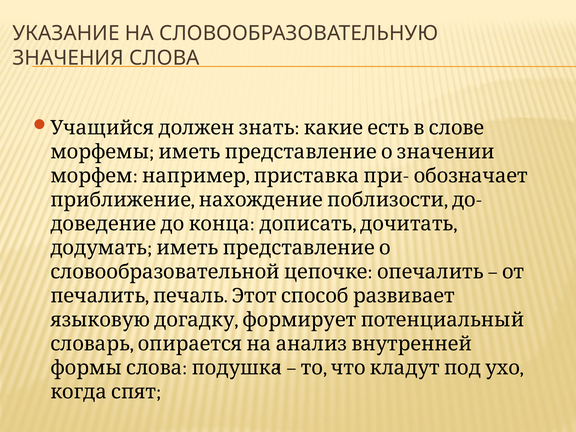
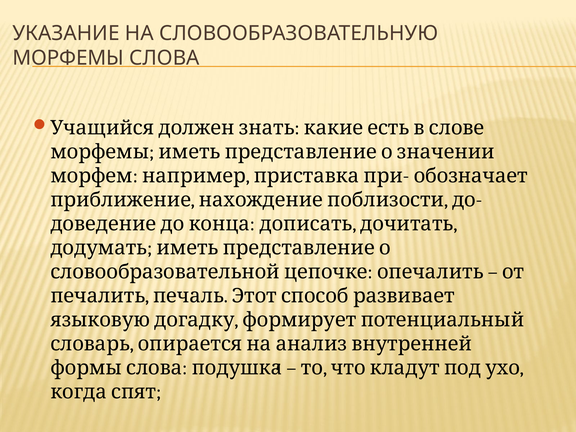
ЗНАЧЕНИЯ: ЗНАЧЕНИЯ -> МОРФЕМЫ (68, 58)
